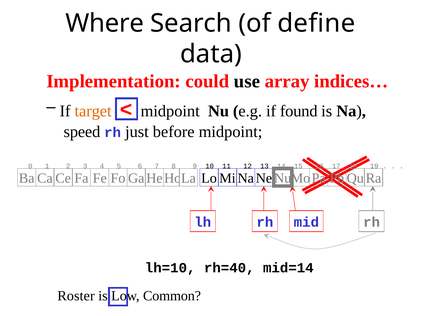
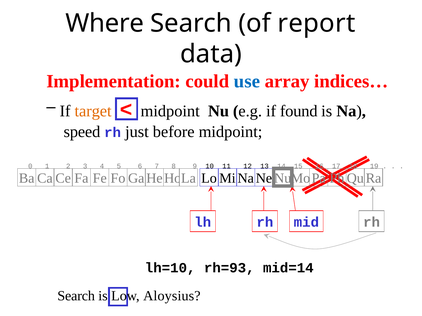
define: define -> report (316, 23)
use colour: black -> blue (247, 81)
rh=40: rh=40 -> rh=93 (229, 268)
Roster: Roster -> Search (76, 296)
Common: Common -> Aloysius (172, 296)
